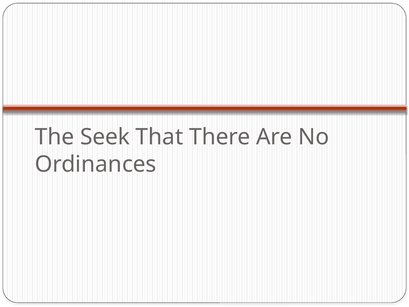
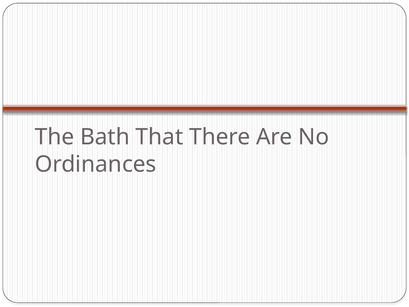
Seek: Seek -> Bath (105, 137)
